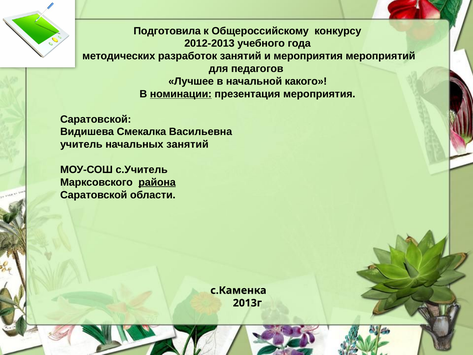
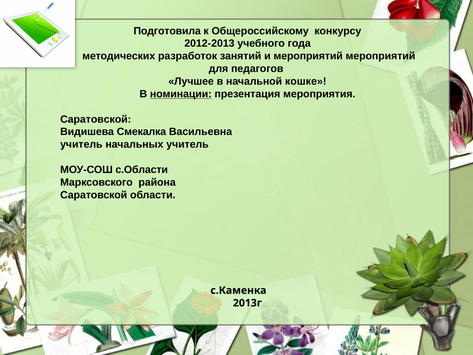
и мероприятия: мероприятия -> мероприятий (308, 56)
какого: какого -> кошке (306, 81)
начальных занятий: занятий -> учитель (187, 144)
с.Учитель: с.Учитель -> с.Области (142, 170)
района underline: present -> none (157, 182)
